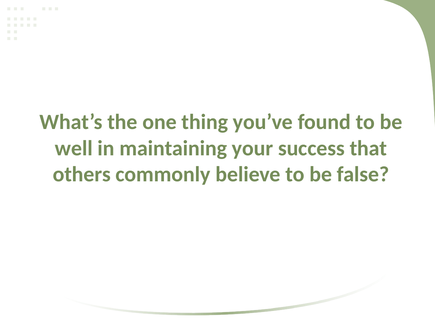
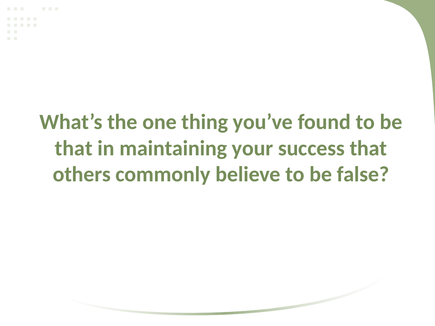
well: well -> that (74, 148)
